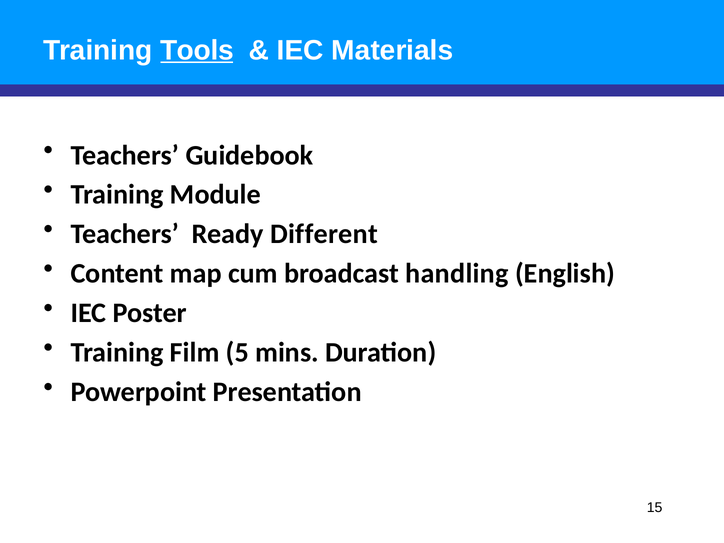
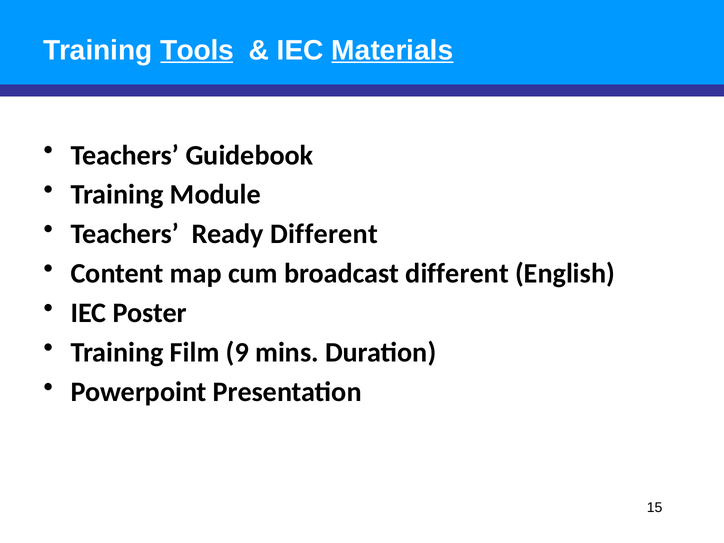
Materials underline: none -> present (392, 50)
broadcast handling: handling -> different (457, 274)
5: 5 -> 9 (237, 352)
